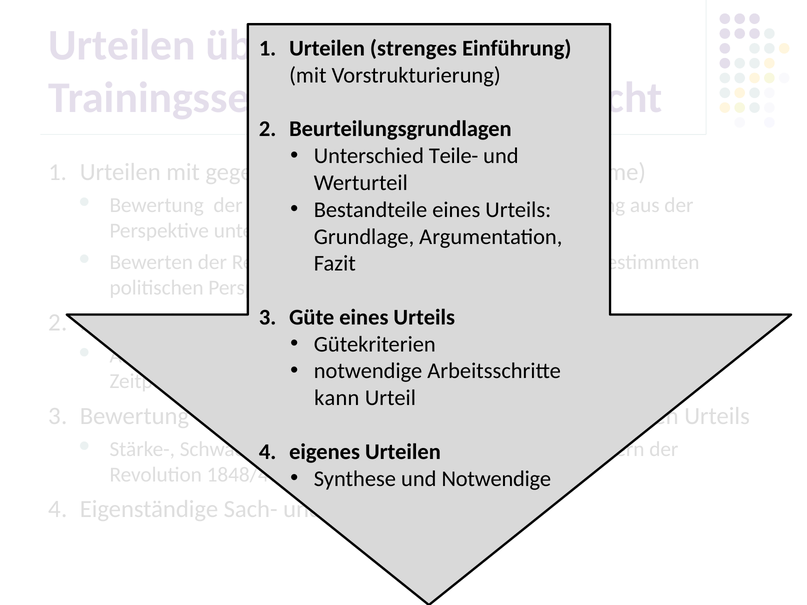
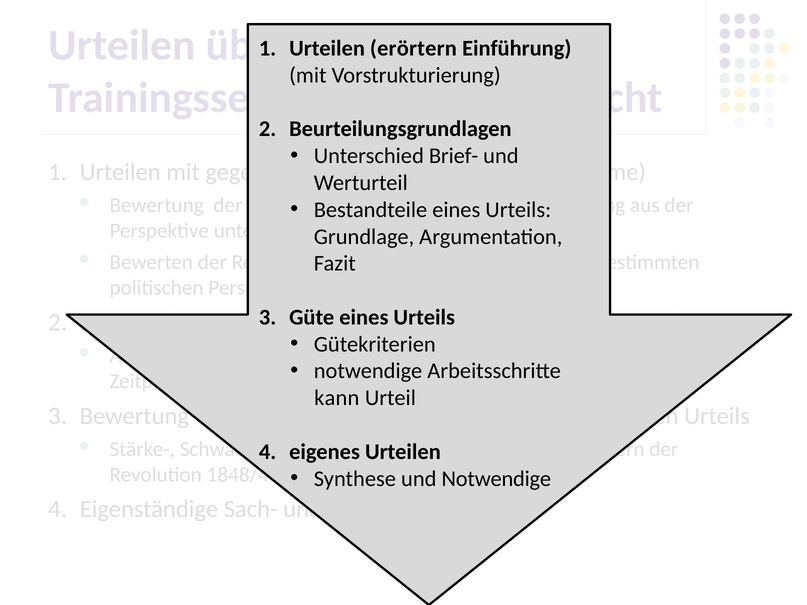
strenges: strenges -> erörtern (413, 48)
Teile-: Teile- -> Brief- (454, 156)
